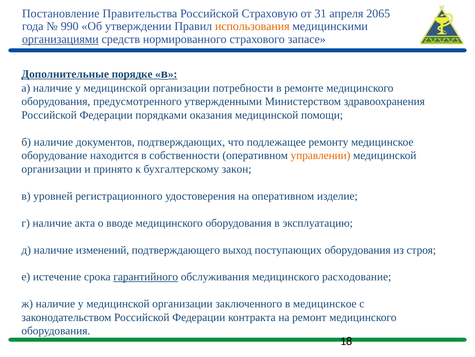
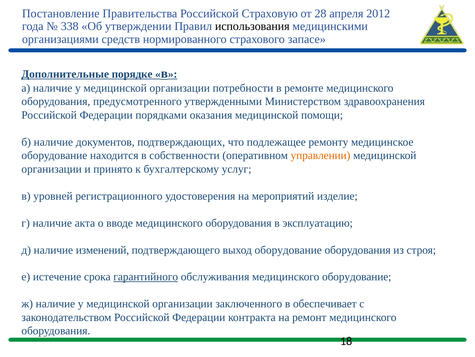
31: 31 -> 28 (320, 13)
2065: 2065 -> 2012 (378, 13)
990: 990 -> 338 (70, 26)
использования colour: orange -> black (252, 26)
организациями underline: present -> none (60, 39)
закон: закон -> услуг (237, 169)
на оперативном: оперативном -> мероприятий (283, 196)
выход поступающих: поступающих -> оборудование (288, 249)
медицинского расходование: расходование -> оборудование (357, 276)
в медицинское: медицинское -> обеспечивает (325, 303)
